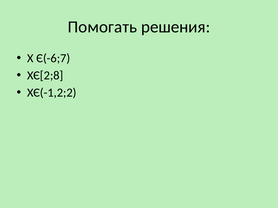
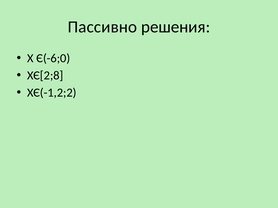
Помогать: Помогать -> Пассивно (102, 27)
Є(-6;7: Є(-6;7 -> Є(-6;0 (53, 58)
